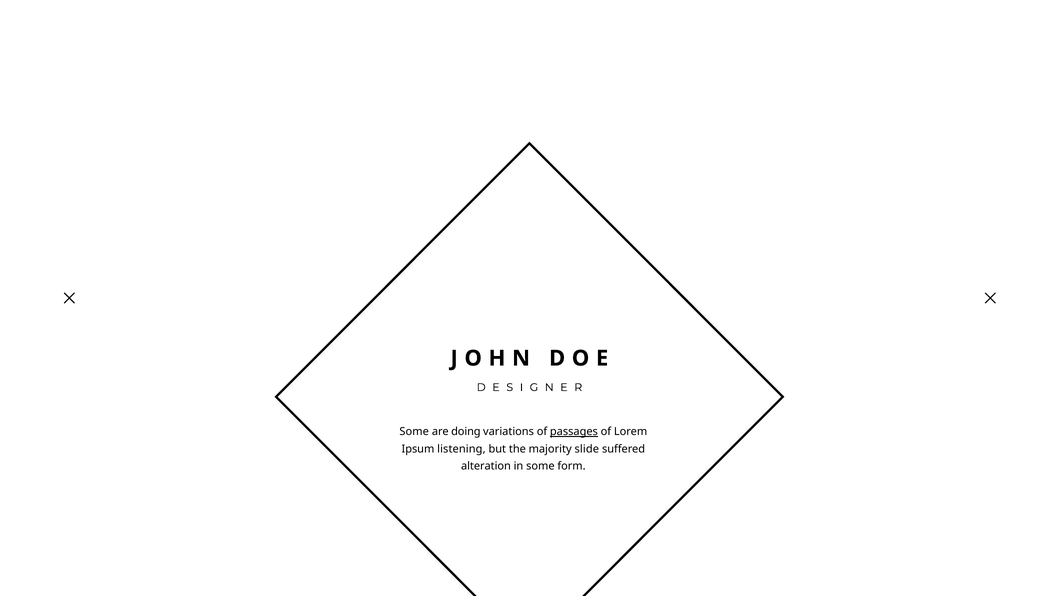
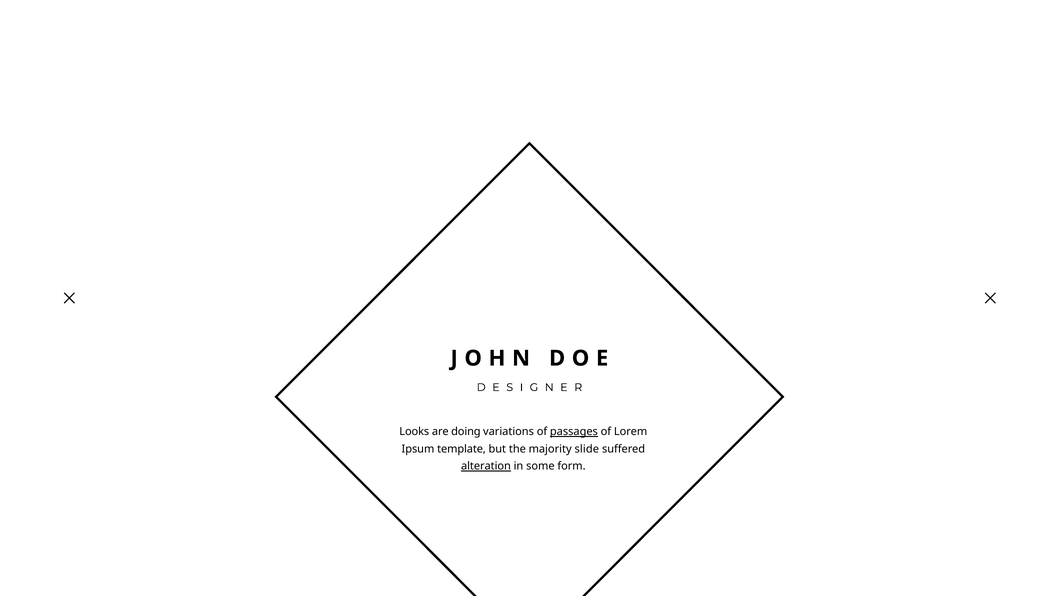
Some: Some -> Looks (414, 432)
listening: listening -> template (462, 449)
alteration underline: none -> present (486, 466)
